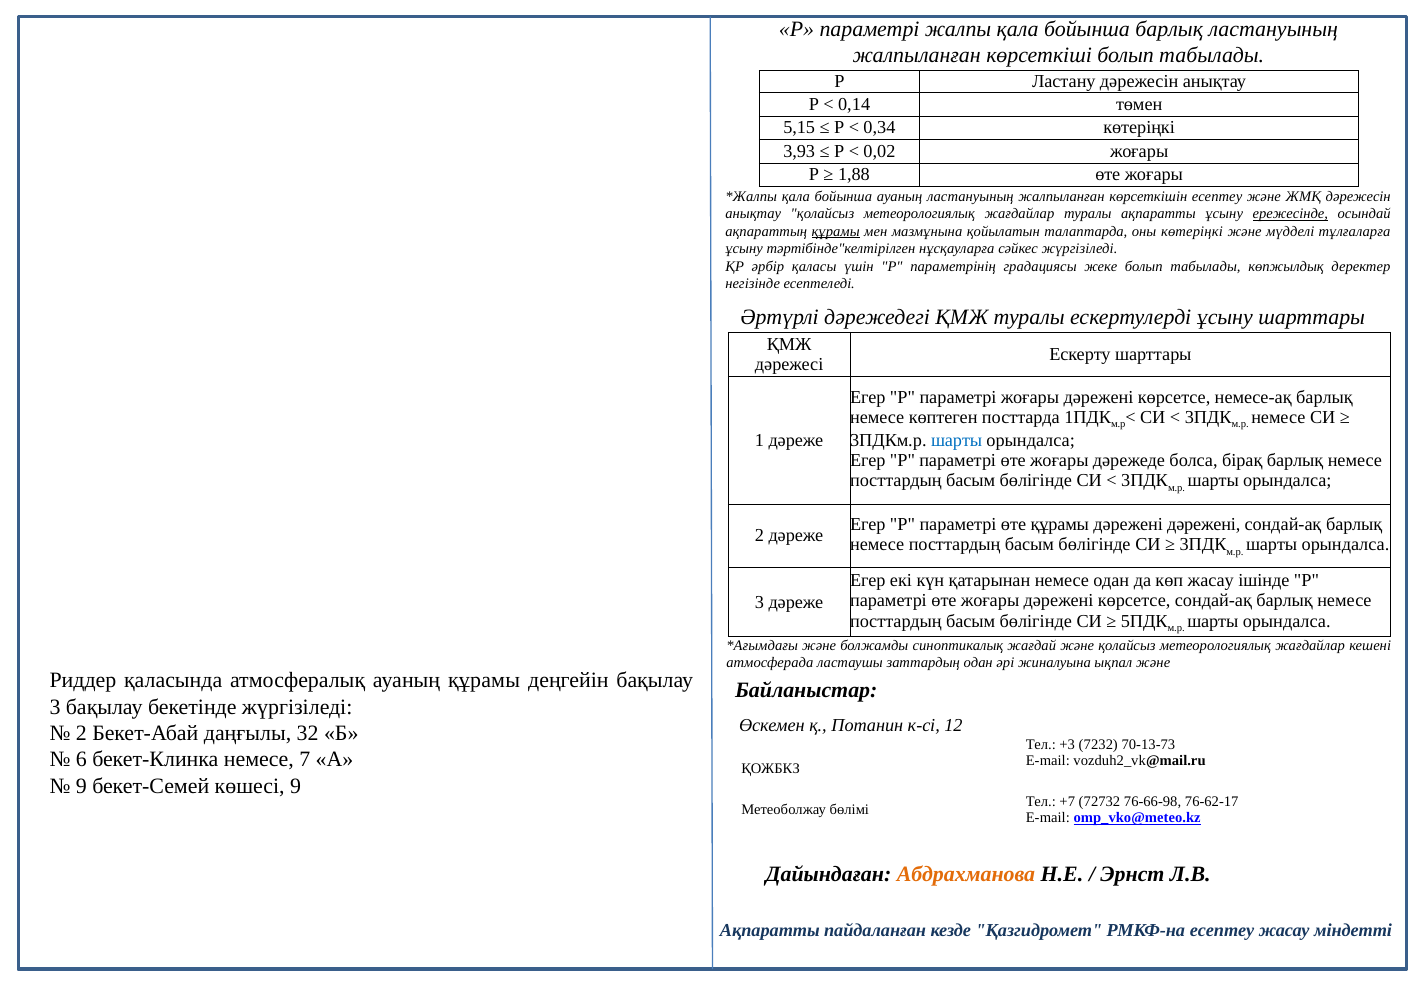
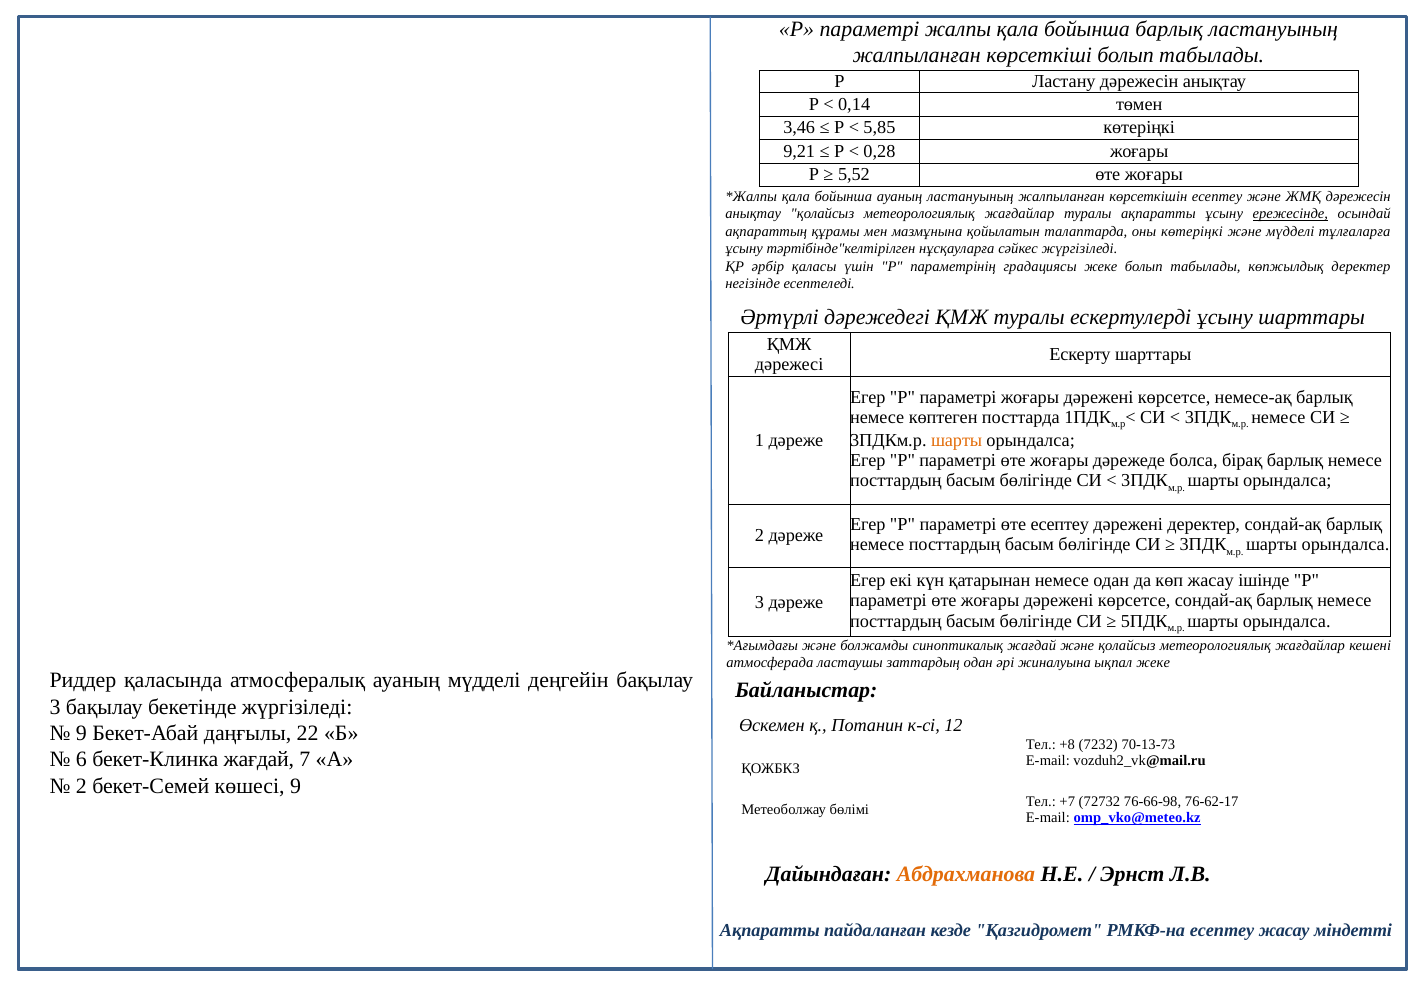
5,15: 5,15 -> 3,46 (799, 128)
0,34: 0,34 -> 5,85 (879, 128)
3,93: 3,93 -> 9,21 (799, 151)
0,02: 0,02 -> 0,28 (879, 151)
1,88: 1,88 -> 5,52 (854, 175)
құрамы underline: present -> none (836, 232)
шарты colour: blue -> orange (957, 440)
өте құрамы: құрамы -> есептеу (1060, 525)
дәрежені дәрежені: дәрежені -> деректер (1204, 525)
ықпал және: және -> жеке (1153, 663)
ауаның құрамы: құрамы -> мүдделі (484, 681)
2: 2 -> 9 (81, 734)
32: 32 -> 22 (308, 734)
+3: +3 -> +8 (1067, 745)
бекет-Клинка немесе: немесе -> жағдай (259, 760)
9: 9 -> 2 (81, 786)
